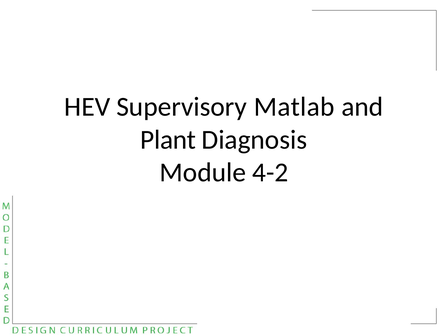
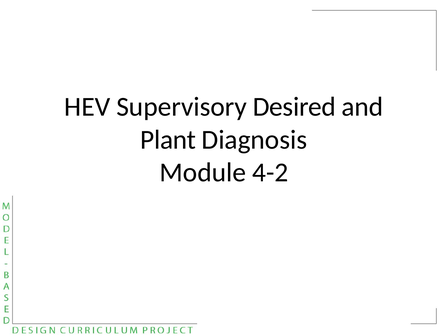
Matlab: Matlab -> Desired (294, 107)
